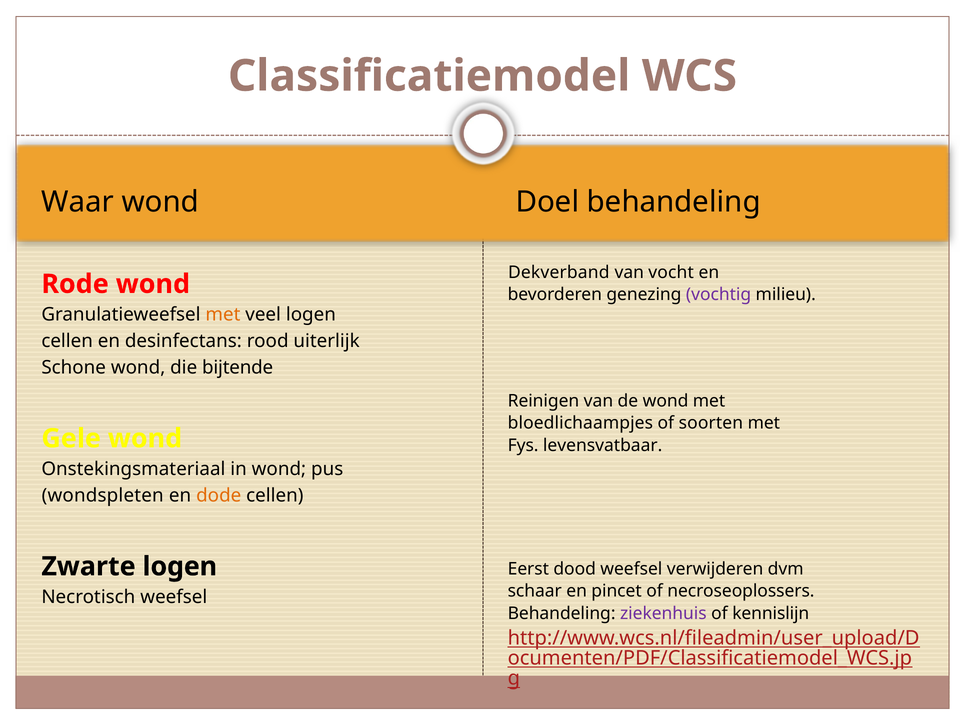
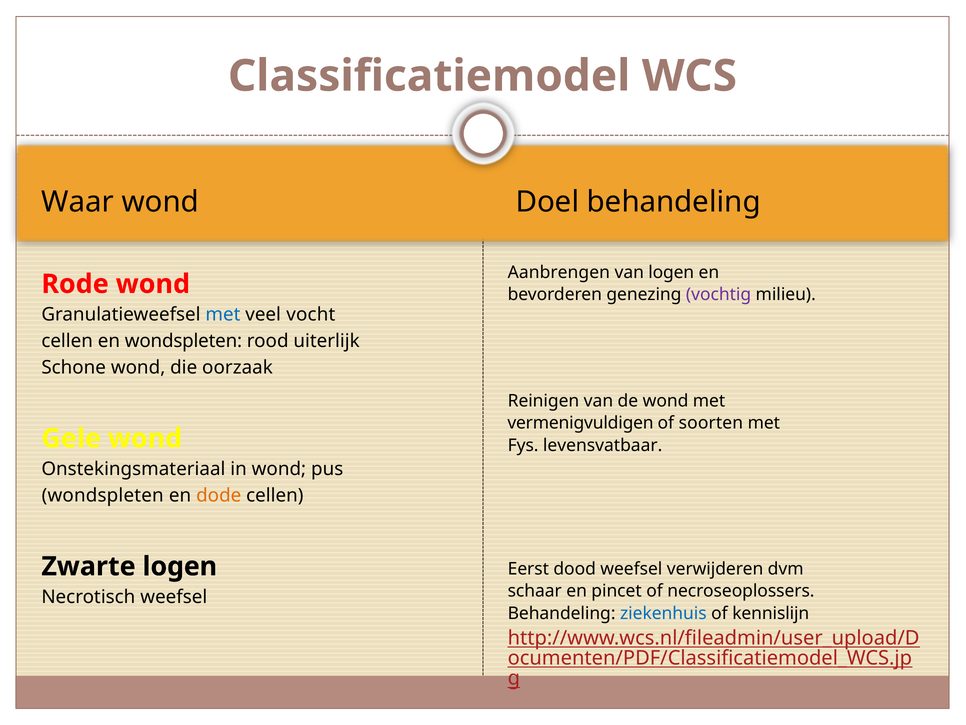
Dekverband: Dekverband -> Aanbrengen (559, 272)
van vocht: vocht -> logen (671, 272)
met colour: orange -> blue (223, 314)
veel logen: logen -> vocht (311, 314)
en desinfectans: desinfectans -> wondspleten (183, 341)
bijtende: bijtende -> oorzaak (237, 367)
bloedlichaampjes: bloedlichaampjes -> vermenigvuldigen (581, 423)
ziekenhuis colour: purple -> blue (663, 613)
